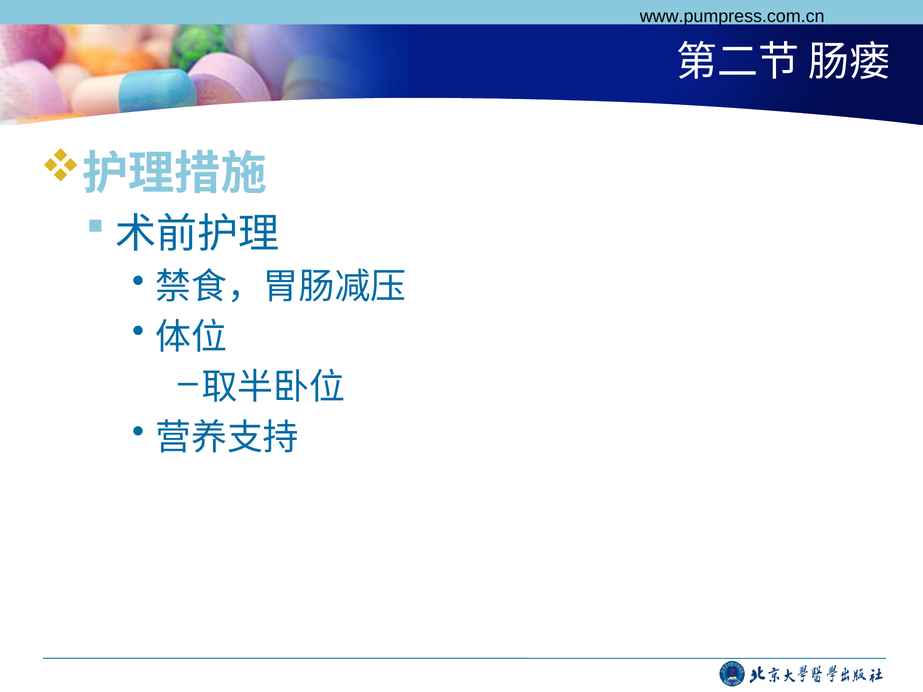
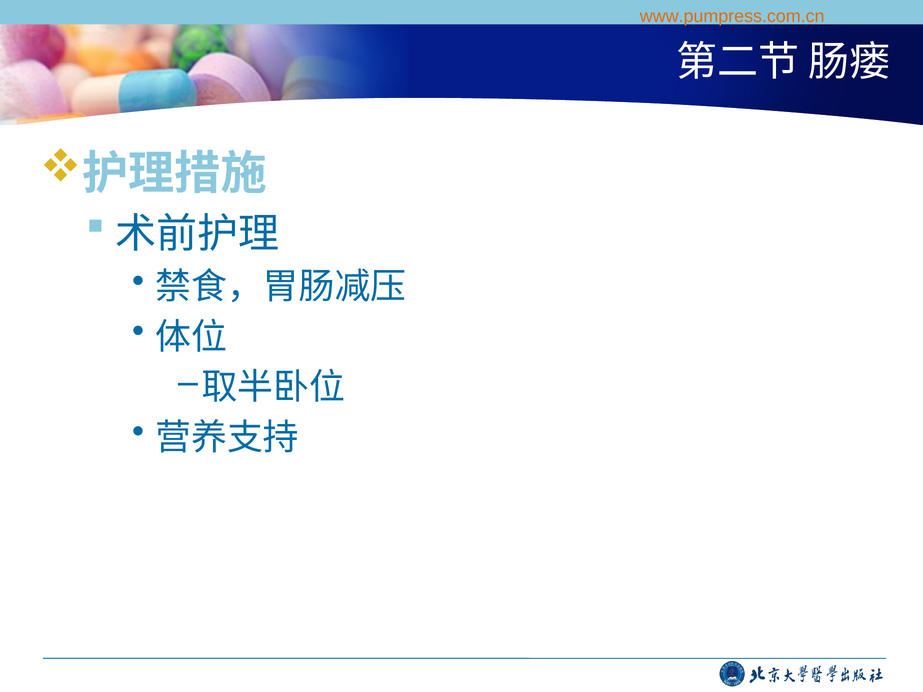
www.pumpress.com.cn colour: black -> orange (732, 17)
